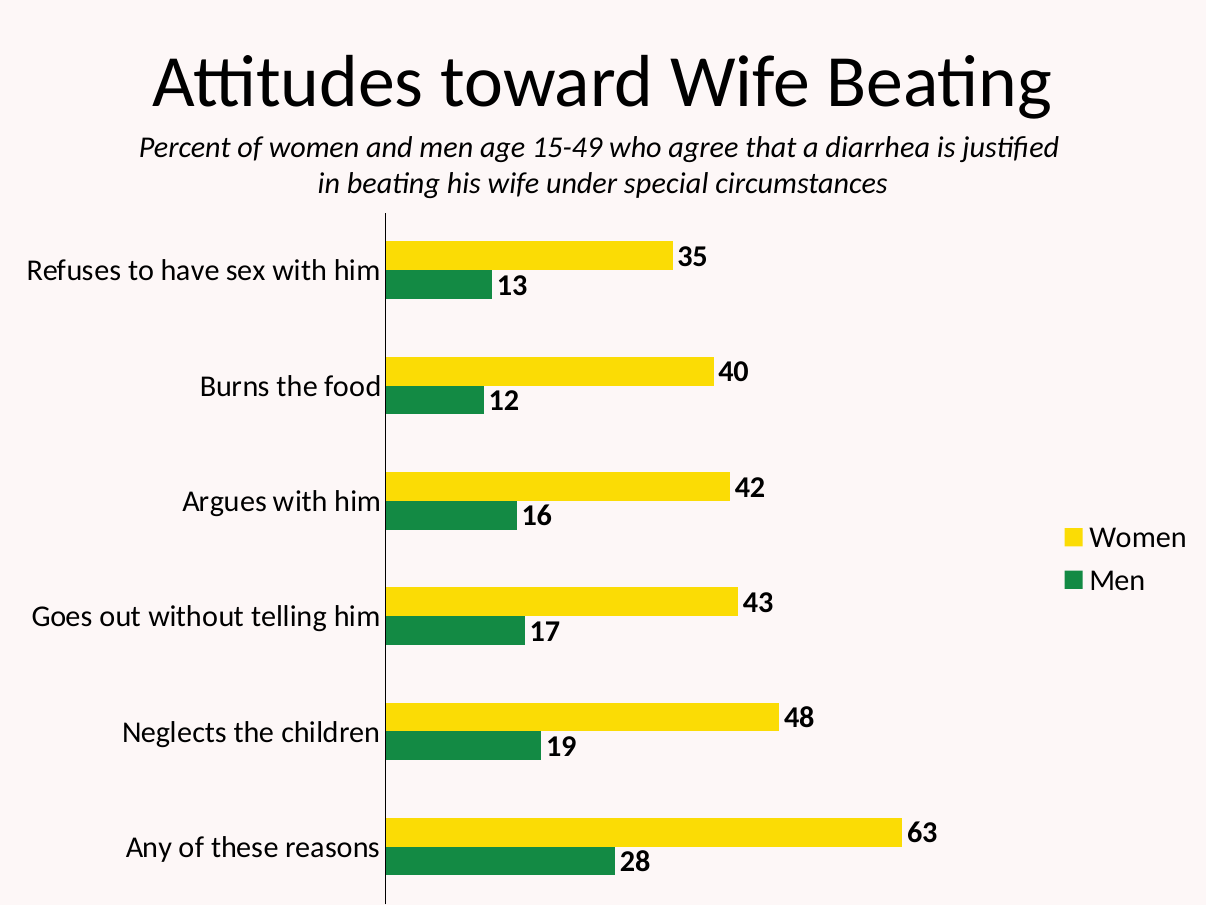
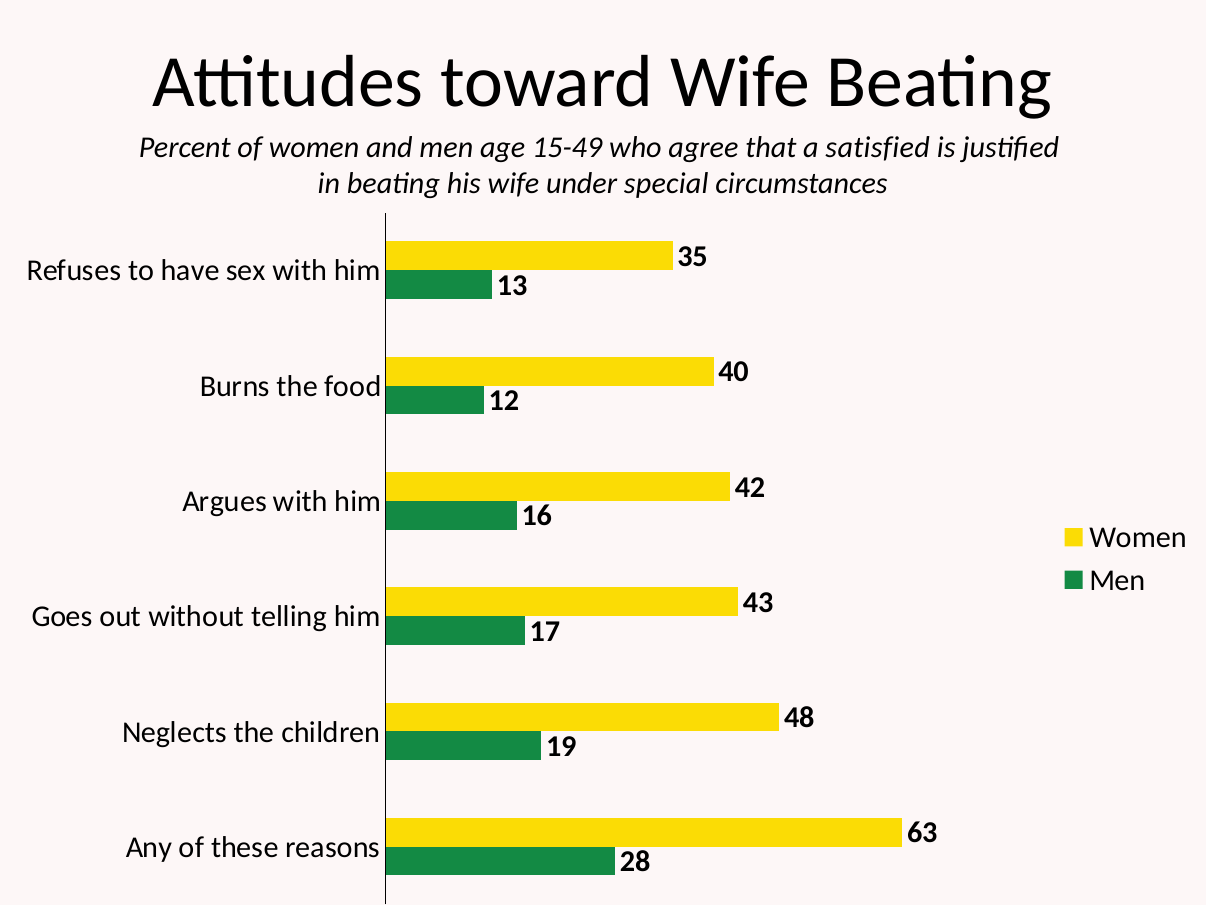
diarrhea: diarrhea -> satisfied (878, 148)
